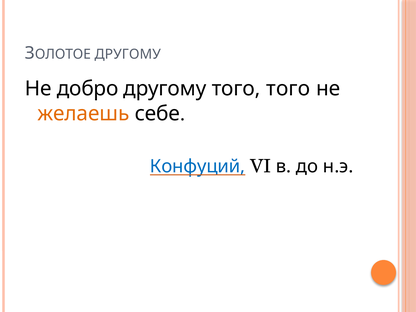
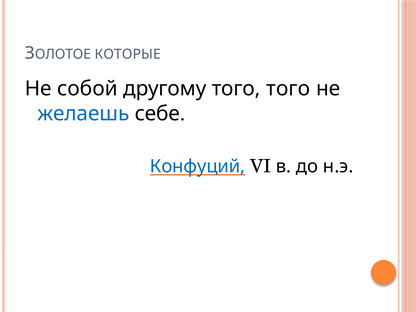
ДРУГОМУ: ДРУГОМУ -> КОТОРЫЕ (128, 54)
добро: добро -> собой (88, 89)
желаешь colour: orange -> blue (83, 114)
